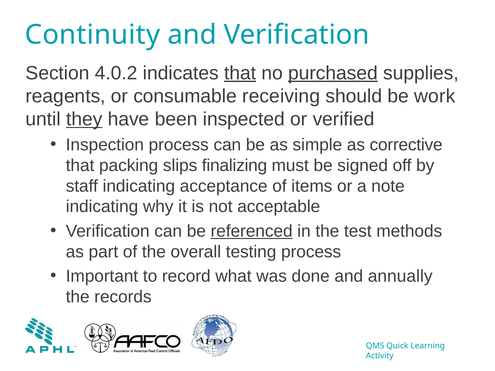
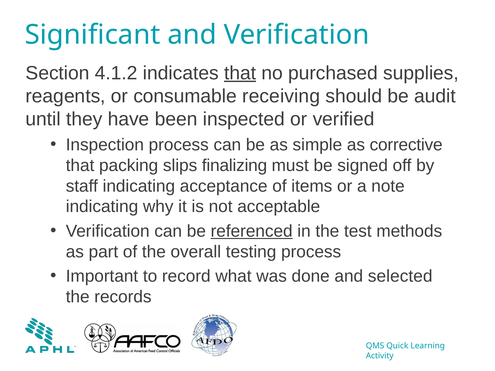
Continuity: Continuity -> Significant (93, 35)
4.0.2: 4.0.2 -> 4.1.2 (116, 73)
purchased underline: present -> none (333, 73)
work: work -> audit (435, 96)
they underline: present -> none (84, 119)
annually: annually -> selected (400, 276)
